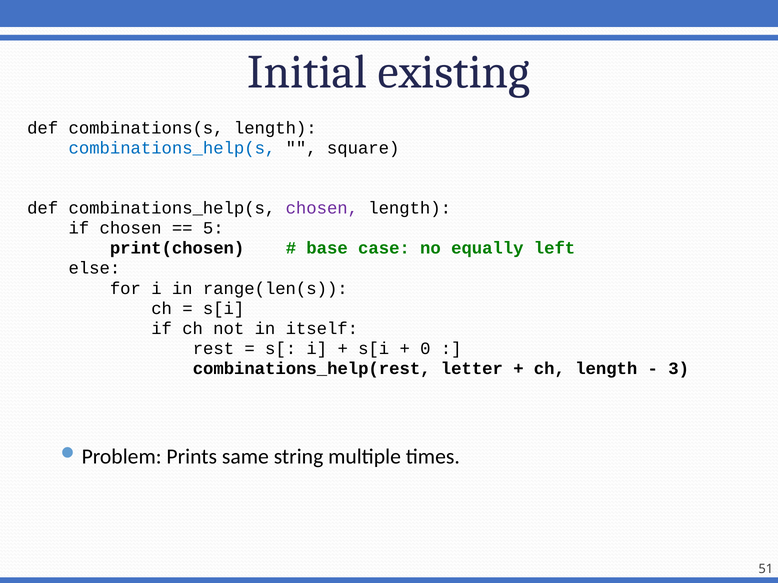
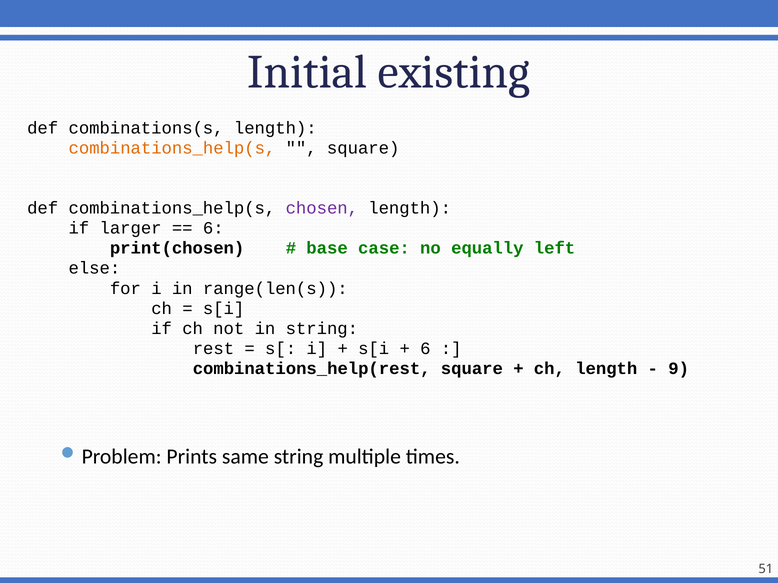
combinations_help(s colour: blue -> orange (172, 148)
if chosen: chosen -> larger (131, 228)
5: 5 -> 6 (213, 228)
in itself: itself -> string (322, 329)
0: 0 -> 6 (425, 349)
combinations_help(rest letter: letter -> square (472, 369)
3: 3 -> 9 (679, 369)
